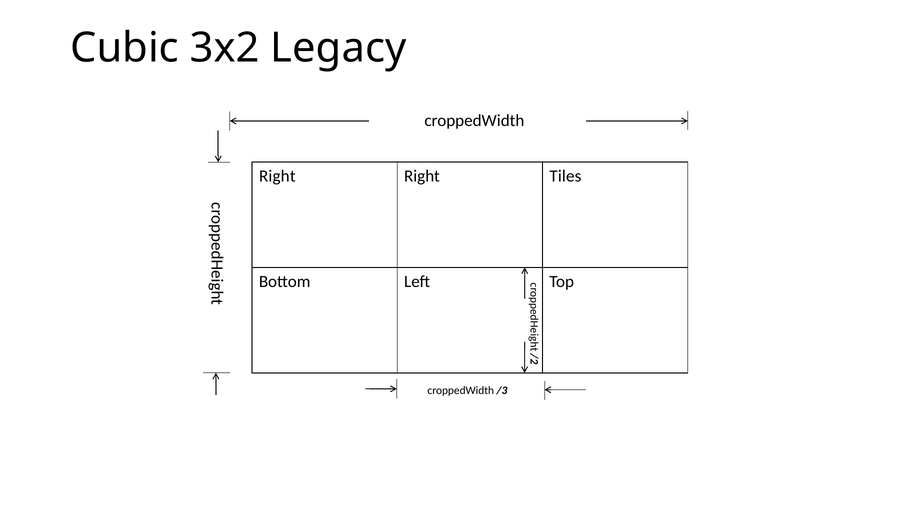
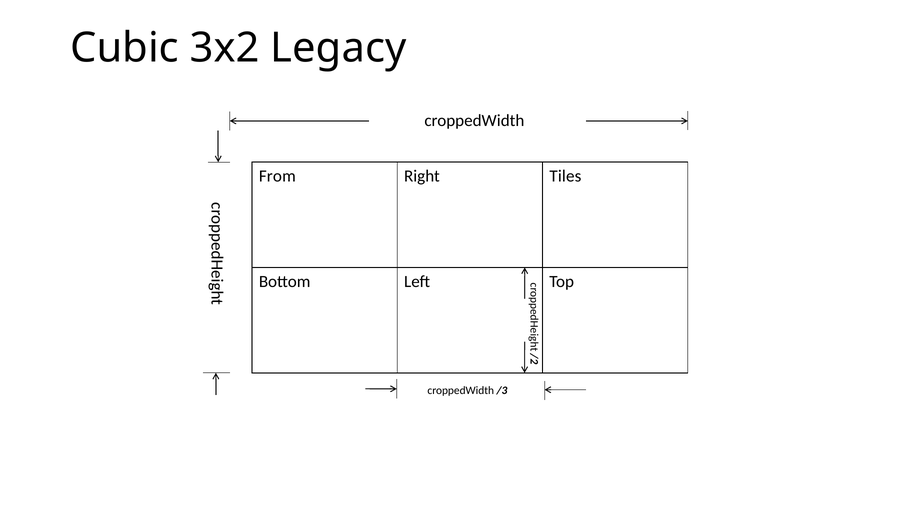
Right: Right -> From (277, 176)
